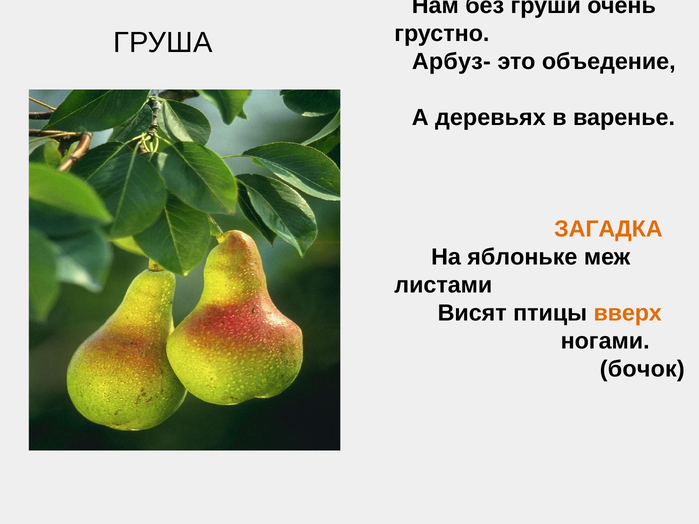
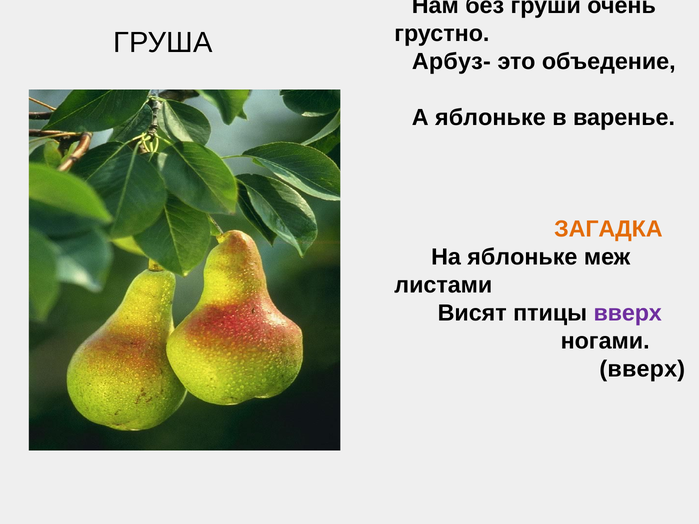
А деревьях: деревьях -> яблоньке (490, 117)
вверх colour: orange -> purple (628, 313)
бочок: бочок -> вверх (642, 369)
